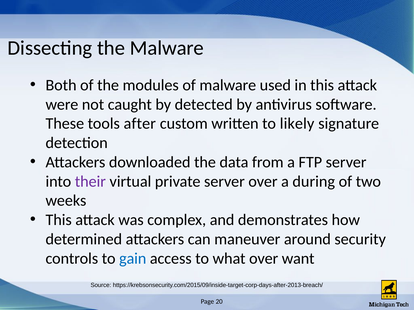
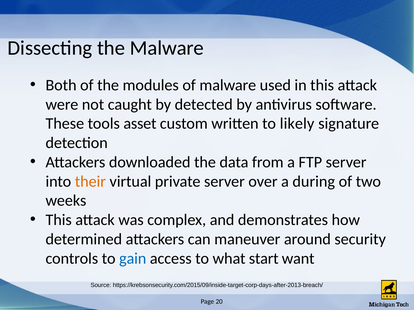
after: after -> asset (140, 124)
their colour: purple -> orange (90, 182)
what over: over -> start (264, 259)
